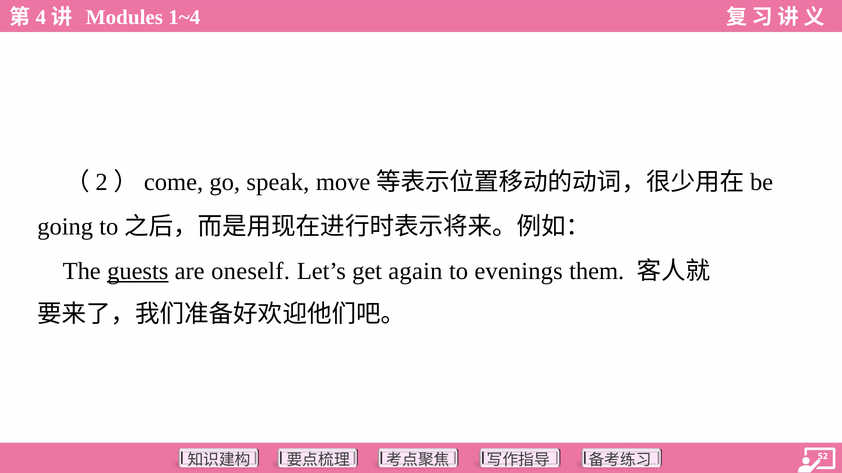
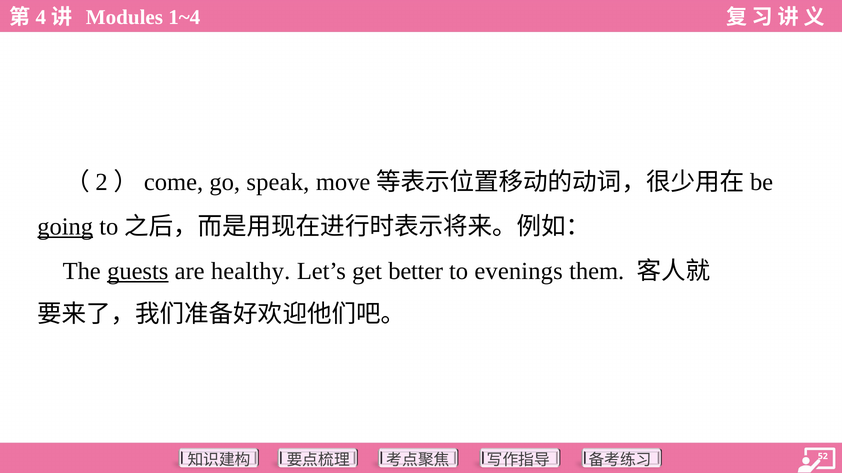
going underline: none -> present (65, 227)
oneself: oneself -> healthy (251, 272)
again: again -> better (416, 272)
